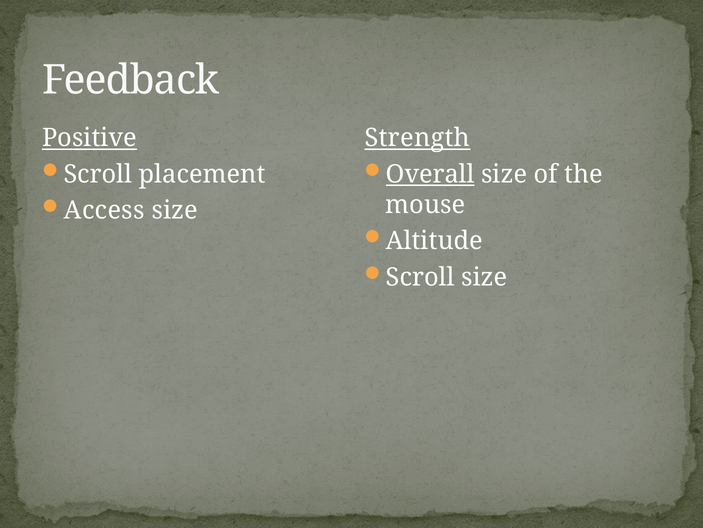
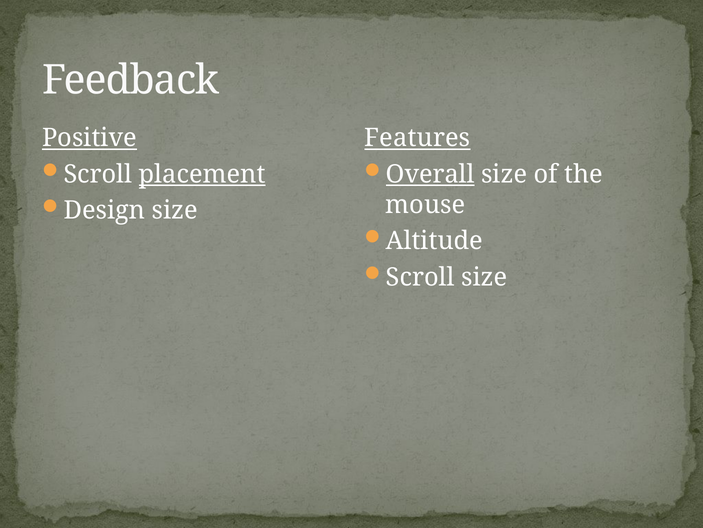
Strength: Strength -> Features (417, 138)
placement underline: none -> present (202, 174)
Access: Access -> Design (104, 210)
